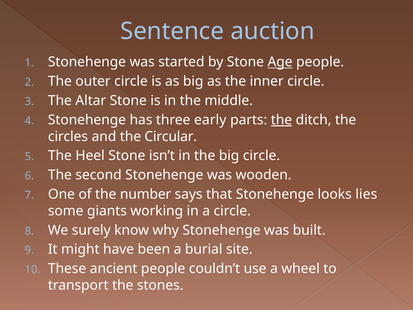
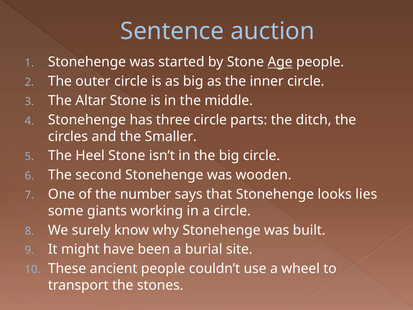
three early: early -> circle (210, 120)
the underline: present -> none (282, 120)
Circular: Circular -> Smaller (171, 136)
